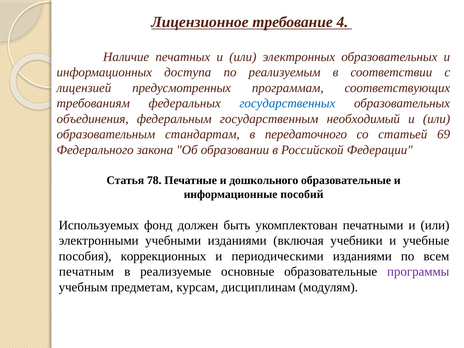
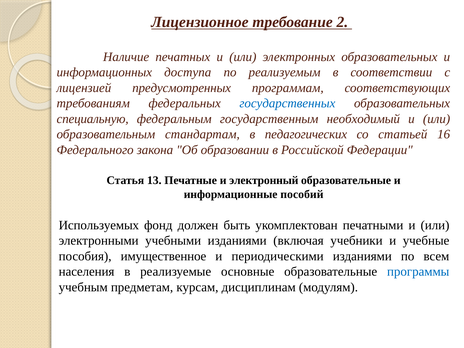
4: 4 -> 2 (342, 22)
объединения: объединения -> специальную (93, 119)
передаточного: передаточного -> педагогических (306, 134)
69: 69 -> 16 (444, 134)
78: 78 -> 13 (154, 180)
дошкольного: дошкольного -> электронный (264, 180)
коррекционных: коррекционных -> имущественное (163, 256)
печатным: печатным -> населения (87, 272)
программы colour: purple -> blue (418, 272)
